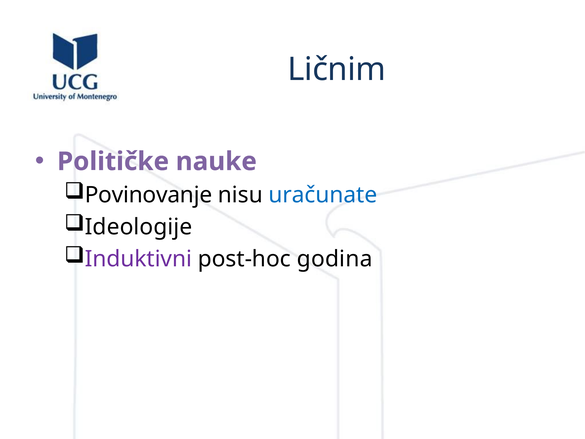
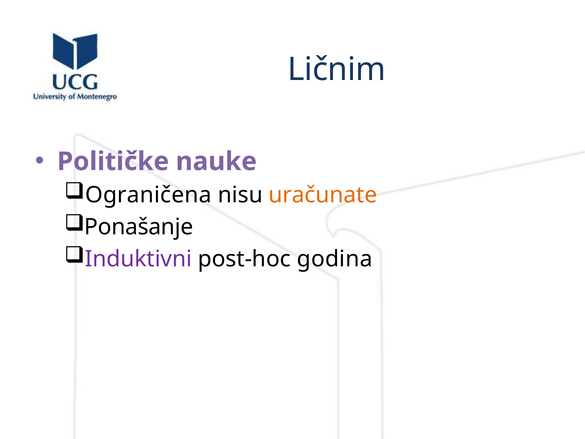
Povinovanje: Povinovanje -> Ograničena (148, 195)
uračunate colour: blue -> orange (323, 195)
Ideologije: Ideologije -> Ponašanje (139, 227)
